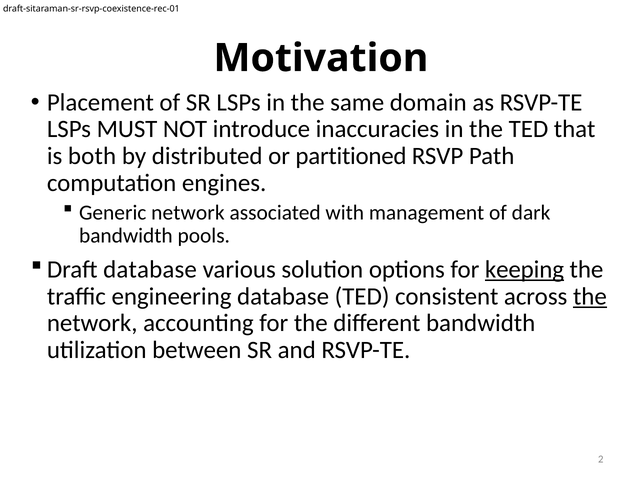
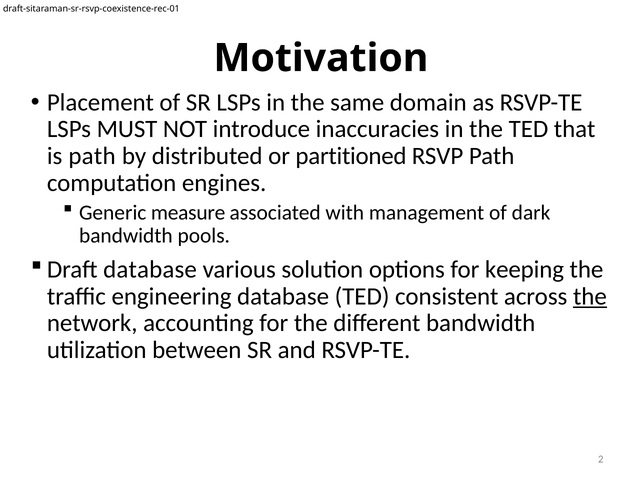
is both: both -> path (92, 156)
Generic network: network -> measure (188, 213)
keeping underline: present -> none (524, 270)
